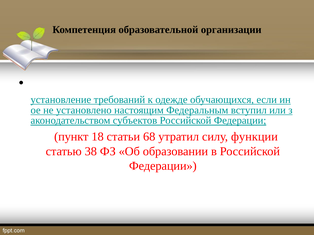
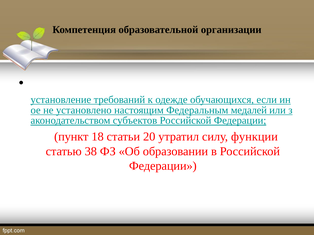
вступил: вступил -> медалей (249, 110)
68: 68 -> 20 (149, 137)
